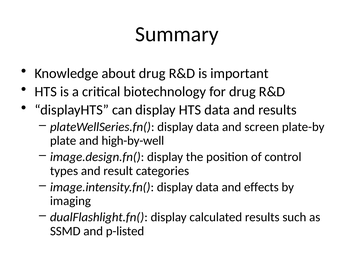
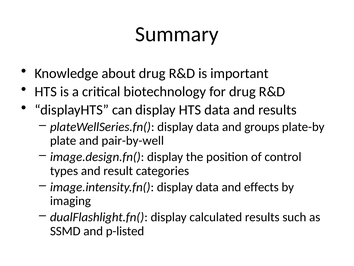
screen: screen -> groups (262, 127)
high-by-well: high-by-well -> pair-by-well (133, 140)
